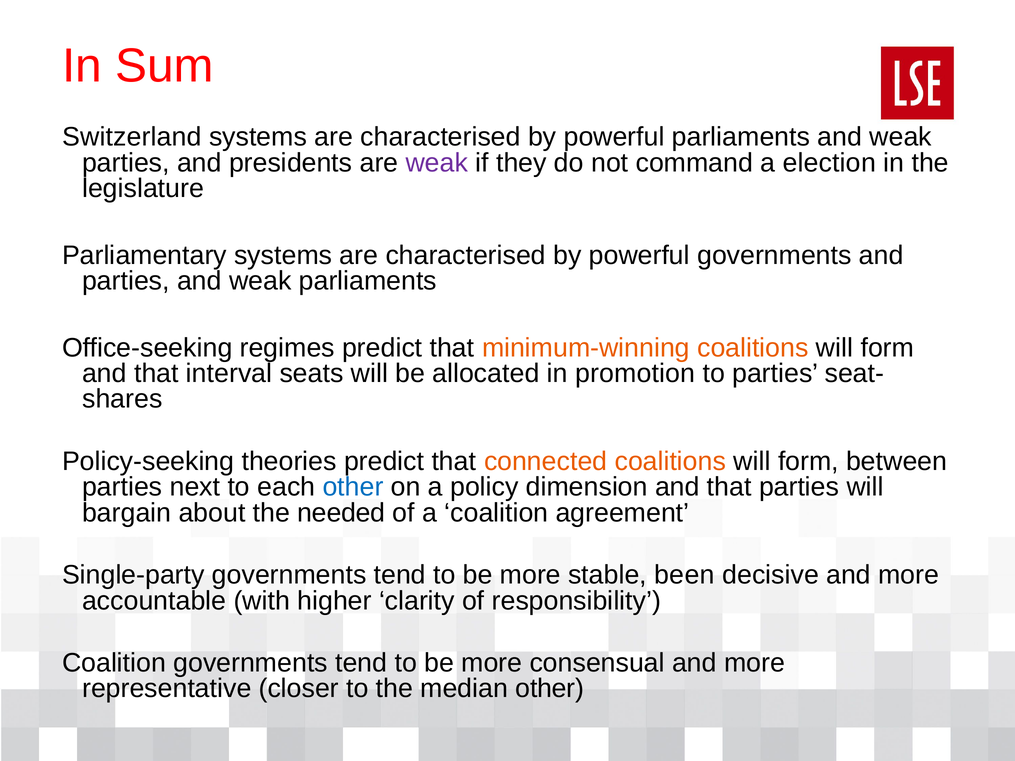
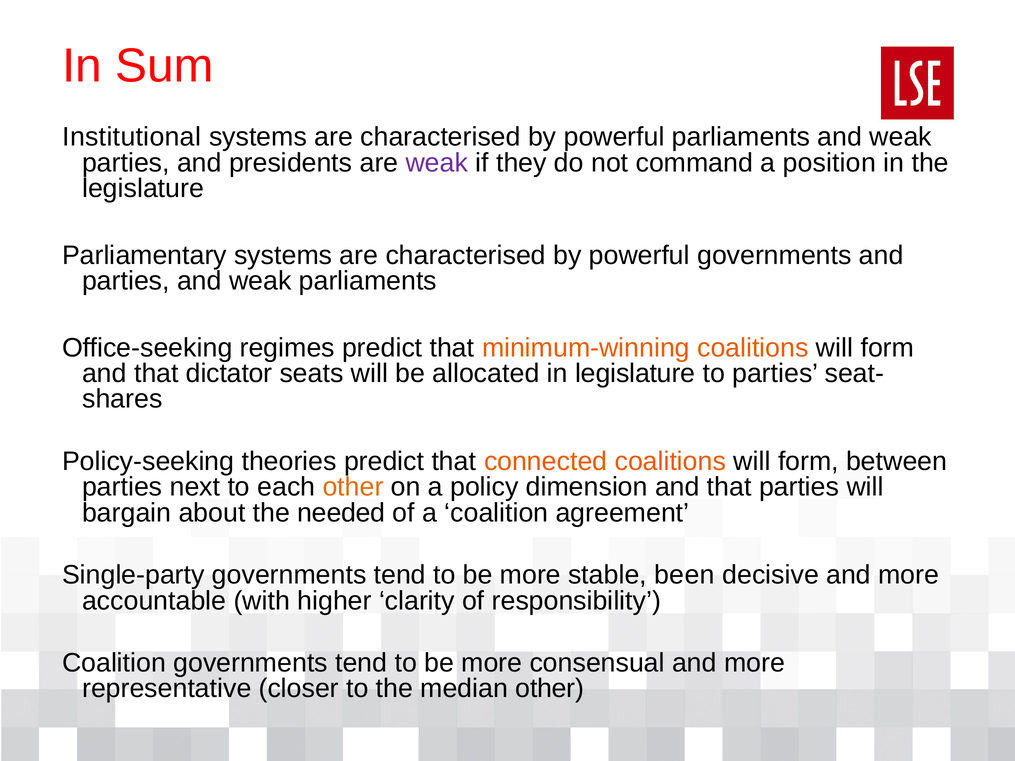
Switzerland: Switzerland -> Institutional (132, 137)
election: election -> position (829, 163)
interval: interval -> dictator (229, 374)
in promotion: promotion -> legislature (635, 374)
other colour: blue -> orange (353, 487)
